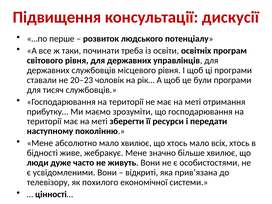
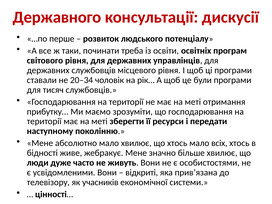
Підвищення: Підвищення -> Державного (57, 17)
20–23: 20–23 -> 20–34 (82, 80)
похилого: похилого -> учасників (100, 182)
